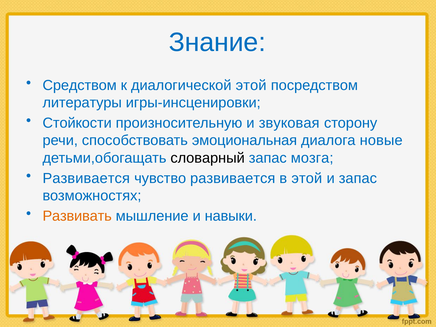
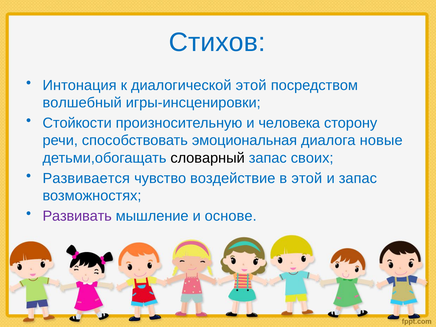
Знание: Знание -> Стихов (217, 42)
Средством: Средством -> Интонация (80, 85)
литературы: литературы -> волшебный (82, 103)
звуковая: звуковая -> человека (289, 123)
мозга: мозга -> своих (312, 158)
чувство развивается: развивается -> воздействие (233, 178)
Развивать colour: orange -> purple (77, 216)
навыки: навыки -> основе (231, 216)
